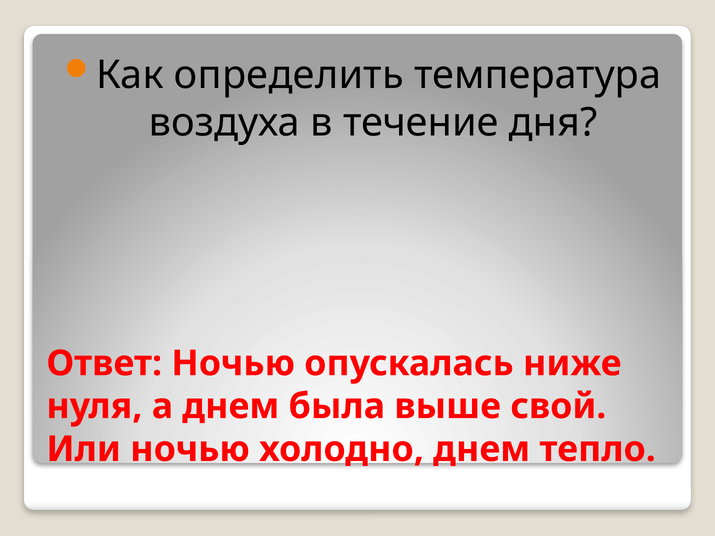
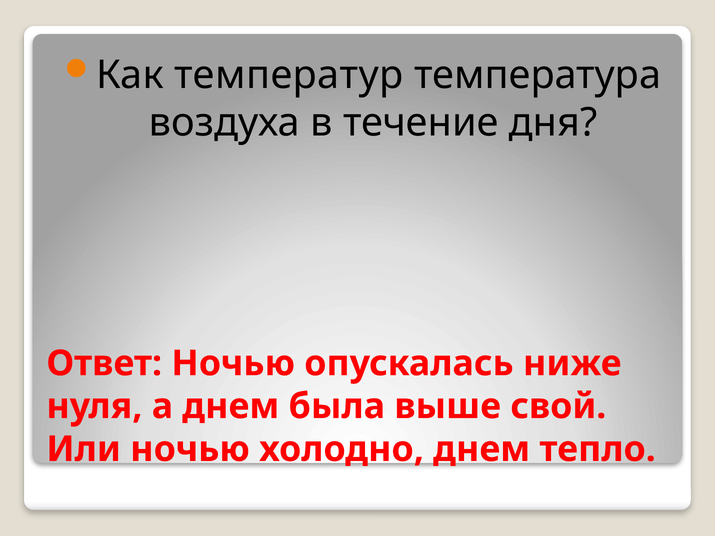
определить: определить -> температур (289, 75)
